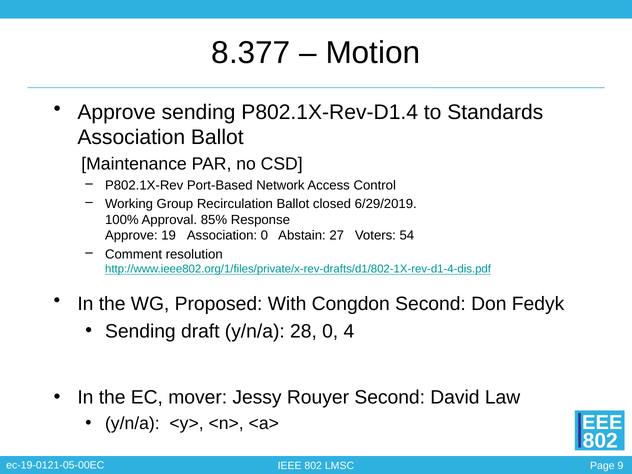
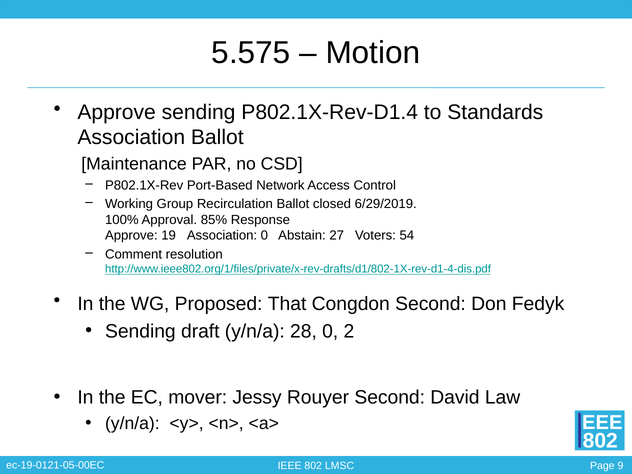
8.377: 8.377 -> 5.575 (251, 53)
With: With -> That (287, 304)
4: 4 -> 2 (349, 331)
